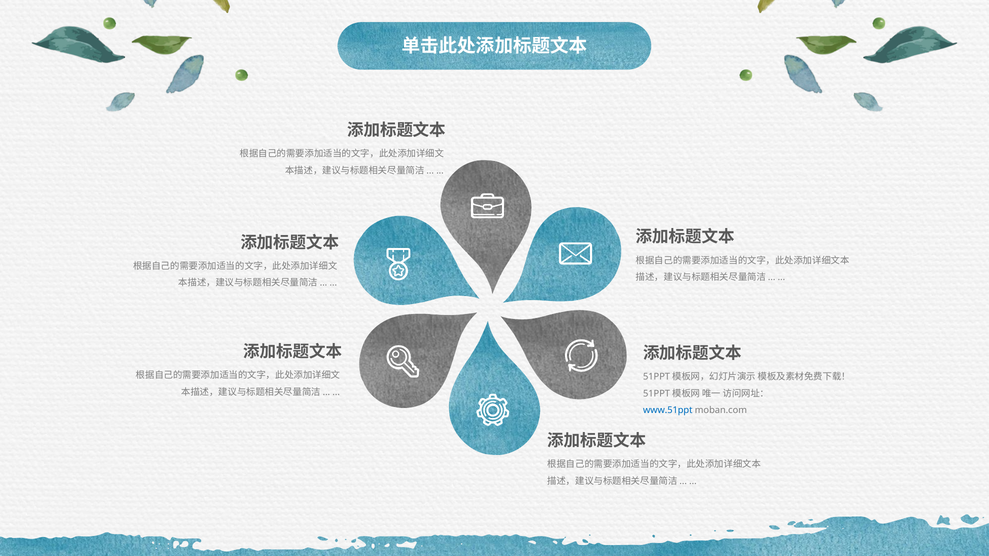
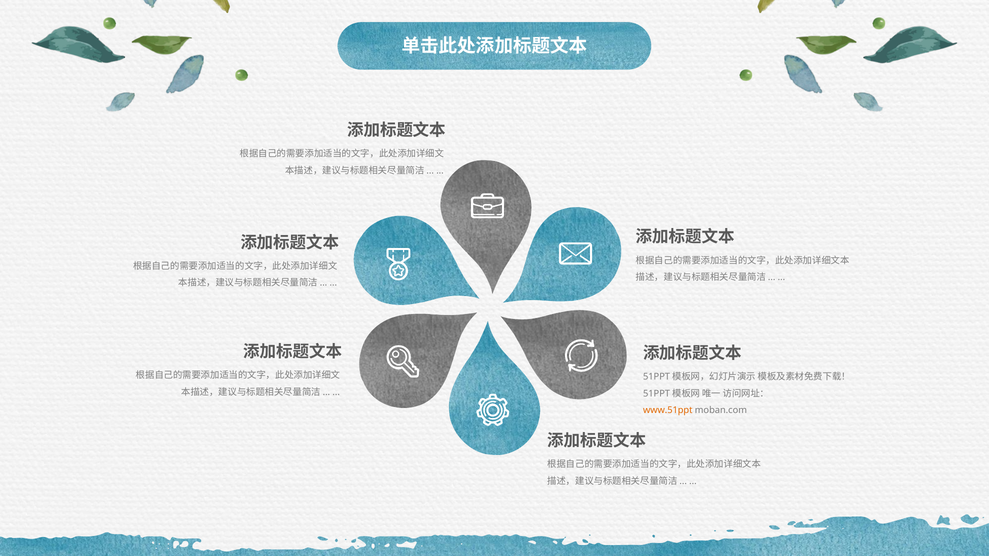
www.51ppt colour: blue -> orange (668, 410)
